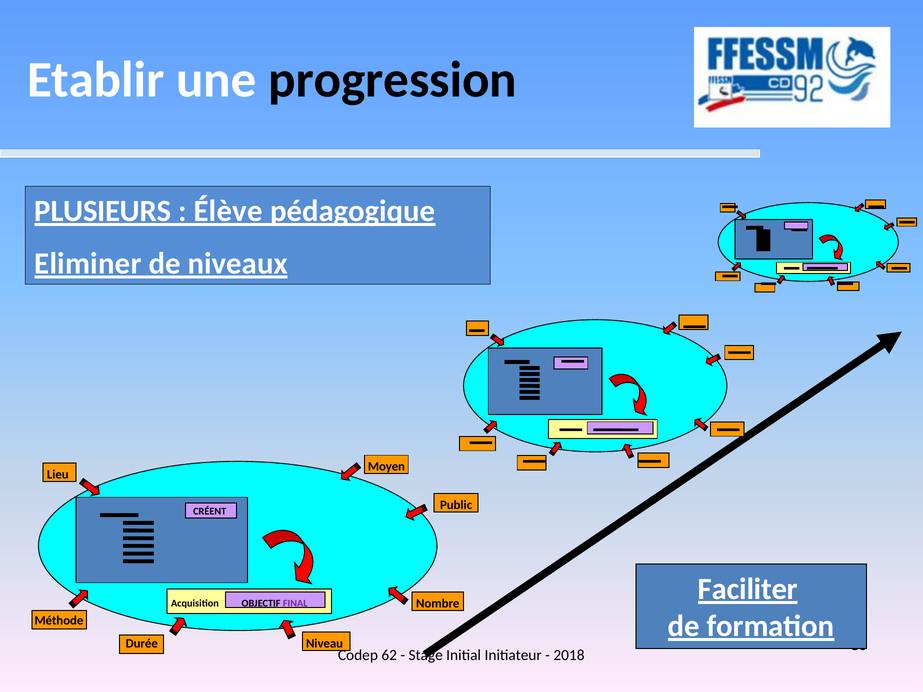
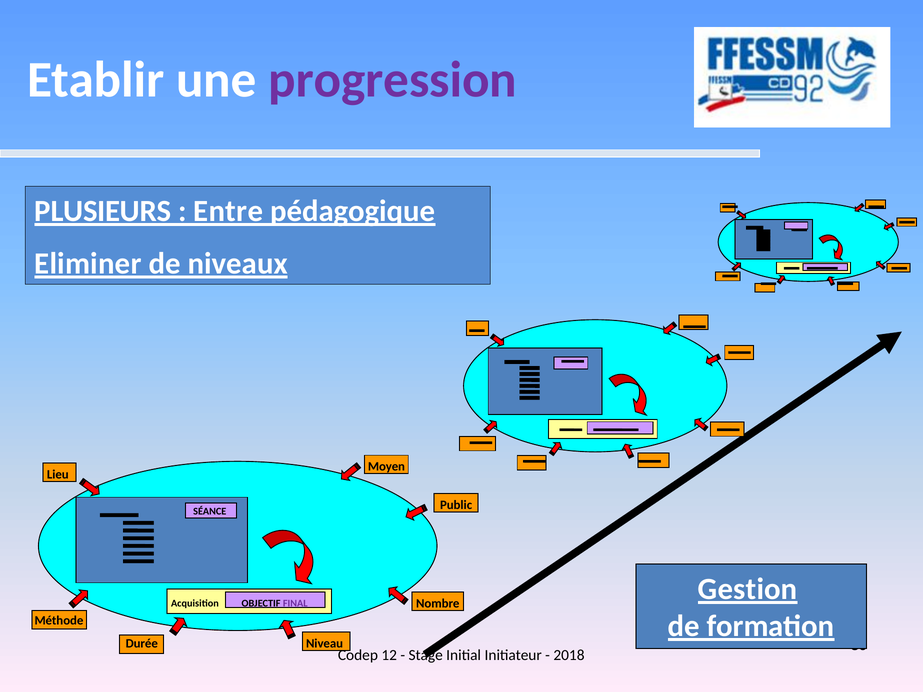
progression colour: black -> purple (393, 80)
Élève: Élève -> Entre (228, 211)
CRÉENT: CRÉENT -> SÉANCE (210, 511)
Faciliter: Faciliter -> Gestion (748, 589)
62: 62 -> 12 (389, 655)
